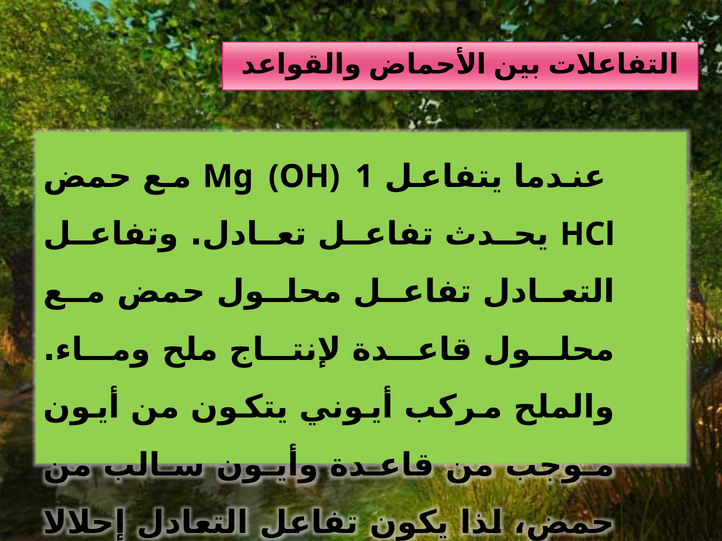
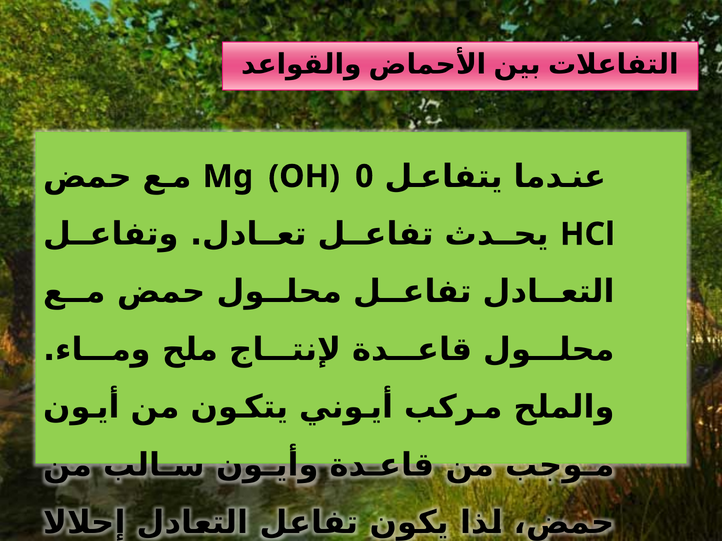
1: 1 -> 0 (364, 177)
